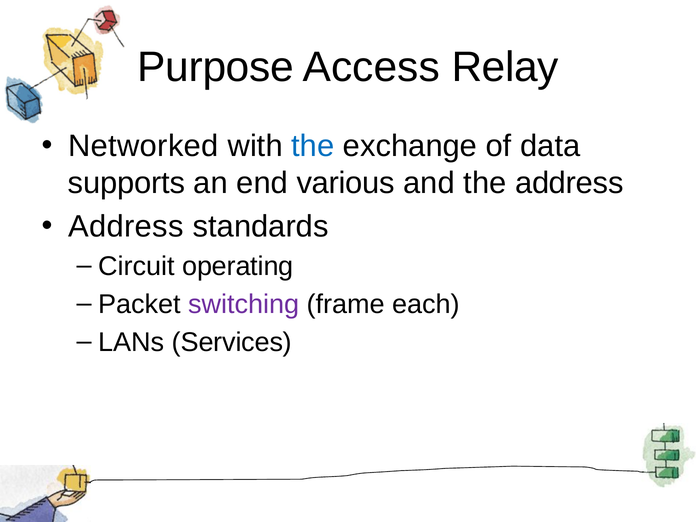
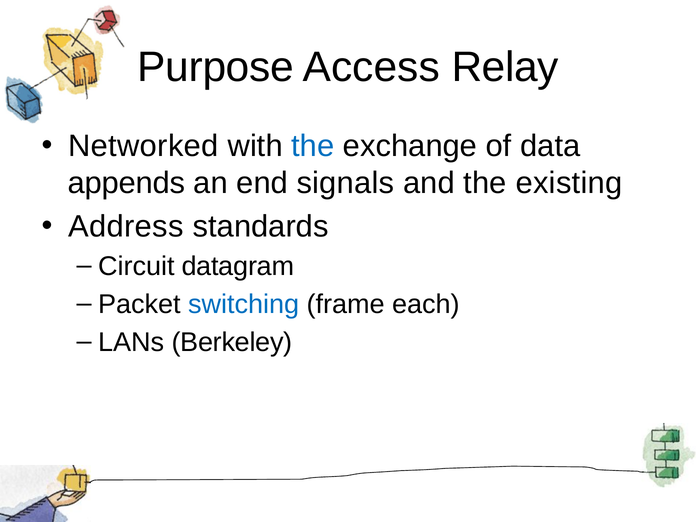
supports: supports -> appends (126, 183)
various: various -> signals (345, 183)
the address: address -> existing (569, 183)
operating: operating -> datagram (238, 266)
switching colour: purple -> blue (244, 304)
Services: Services -> Berkeley (232, 342)
